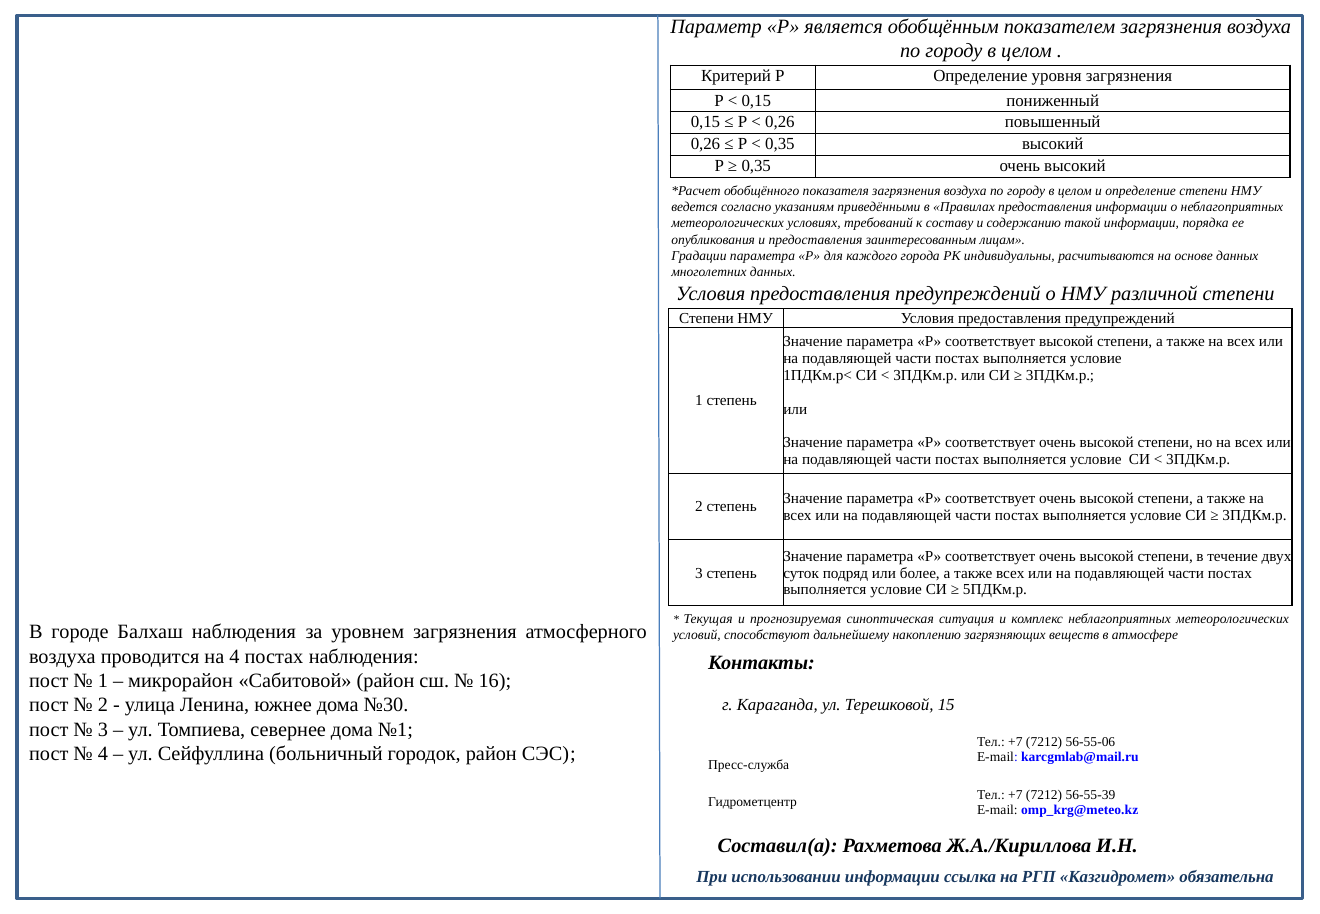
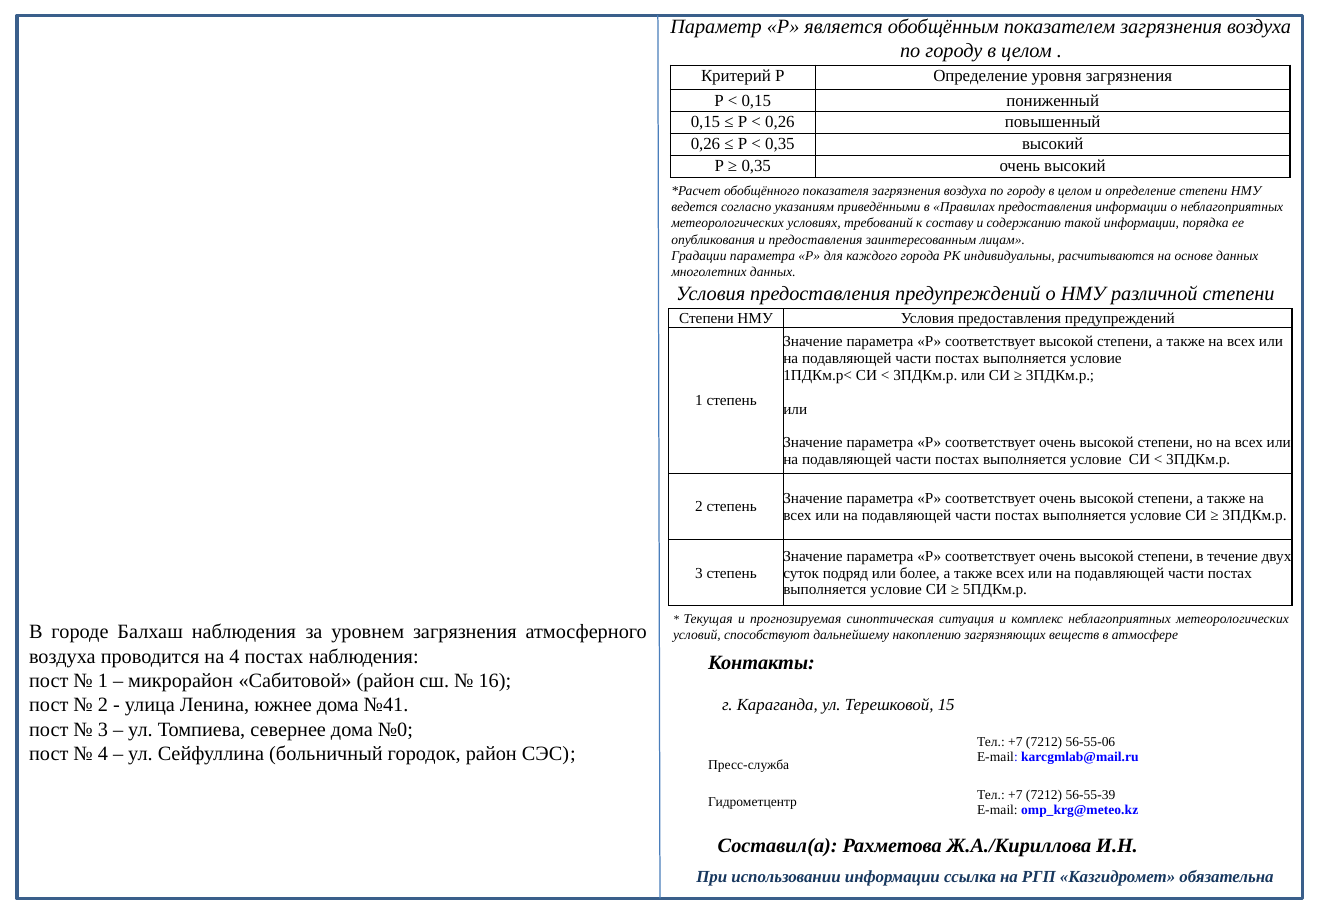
№30: №30 -> №41 (386, 705)
№1: №1 -> №0 (395, 729)
